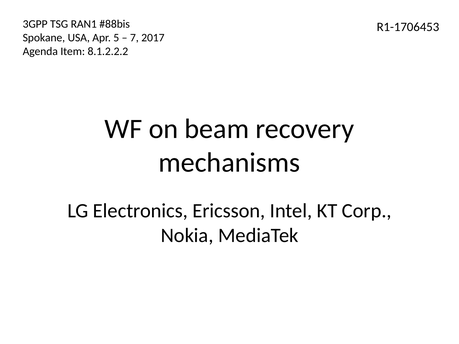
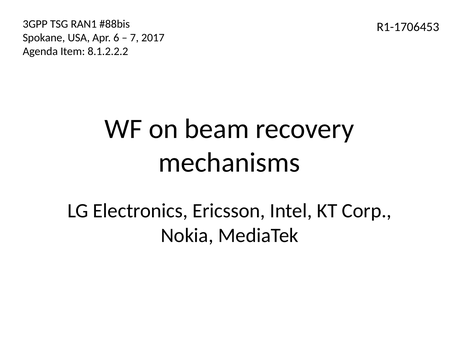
5: 5 -> 6 (116, 38)
